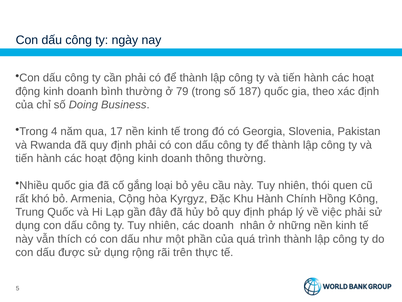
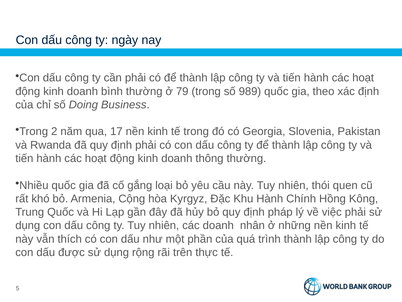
187: 187 -> 989 (250, 91)
4: 4 -> 2 (54, 131)
